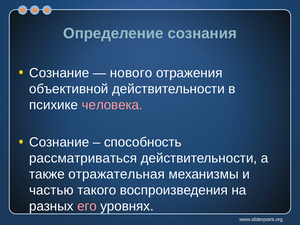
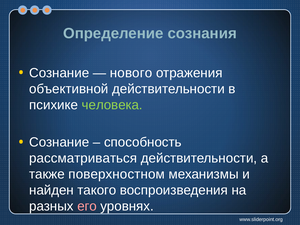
человека colour: pink -> light green (112, 105)
отражательная: отражательная -> поверхностном (117, 174)
частью: частью -> найден (51, 190)
